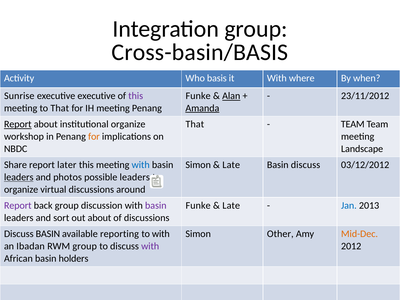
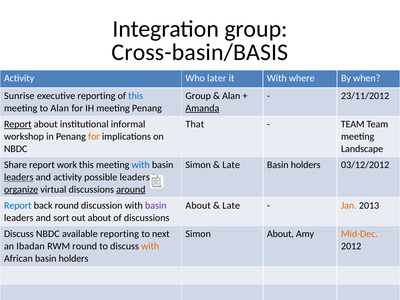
basis: basis -> later (217, 78)
executive executive: executive -> reporting (96, 96)
this colour: purple -> blue (136, 96)
Funke: Funke -> Group (198, 96)
Alan underline: present -> none (231, 96)
to That: That -> Alan (60, 108)
institutional organize: organize -> informal (128, 124)
later: later -> work (67, 165)
discuss: discuss -> holders (306, 165)
and photos: photos -> activity (68, 177)
organize underline: none -> present (21, 189)
around underline: none -> present (131, 189)
Report colour: purple -> blue (18, 206)
back group: group -> round (67, 206)
Funke: Funke -> About (198, 206)
Jan colour: blue -> orange (349, 206)
Discuss BASIN: BASIN -> NBDC (48, 234)
to with: with -> next (161, 234)
Simon Other: Other -> About (280, 234)
RWM group: group -> round (85, 246)
with colour: purple -> orange (150, 246)
